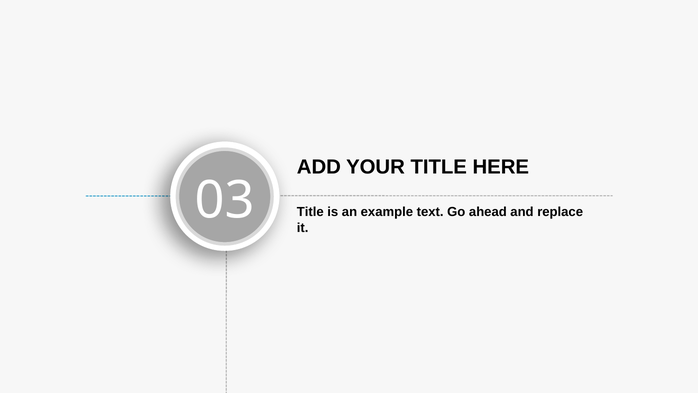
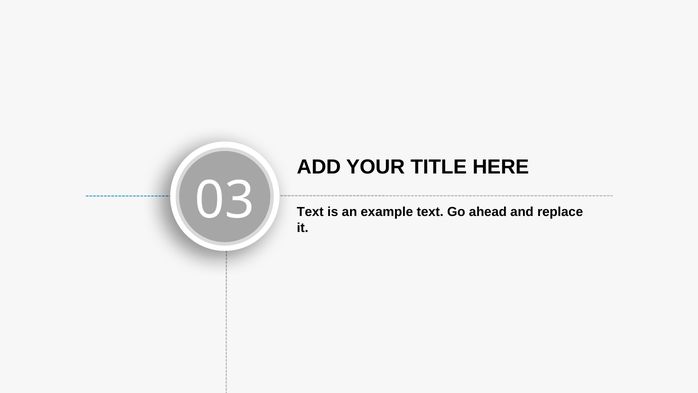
Title: Title -> Text (310, 212)
